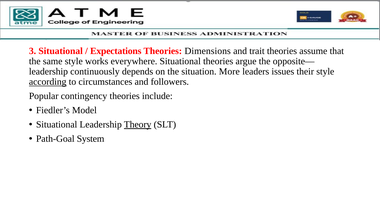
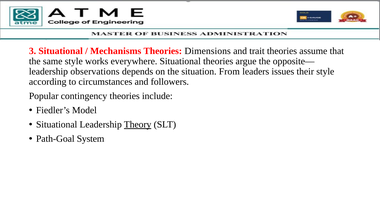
Expectations: Expectations -> Mechanisms (116, 51)
continuously: continuously -> observations (95, 72)
More: More -> From (229, 72)
according underline: present -> none (48, 82)
